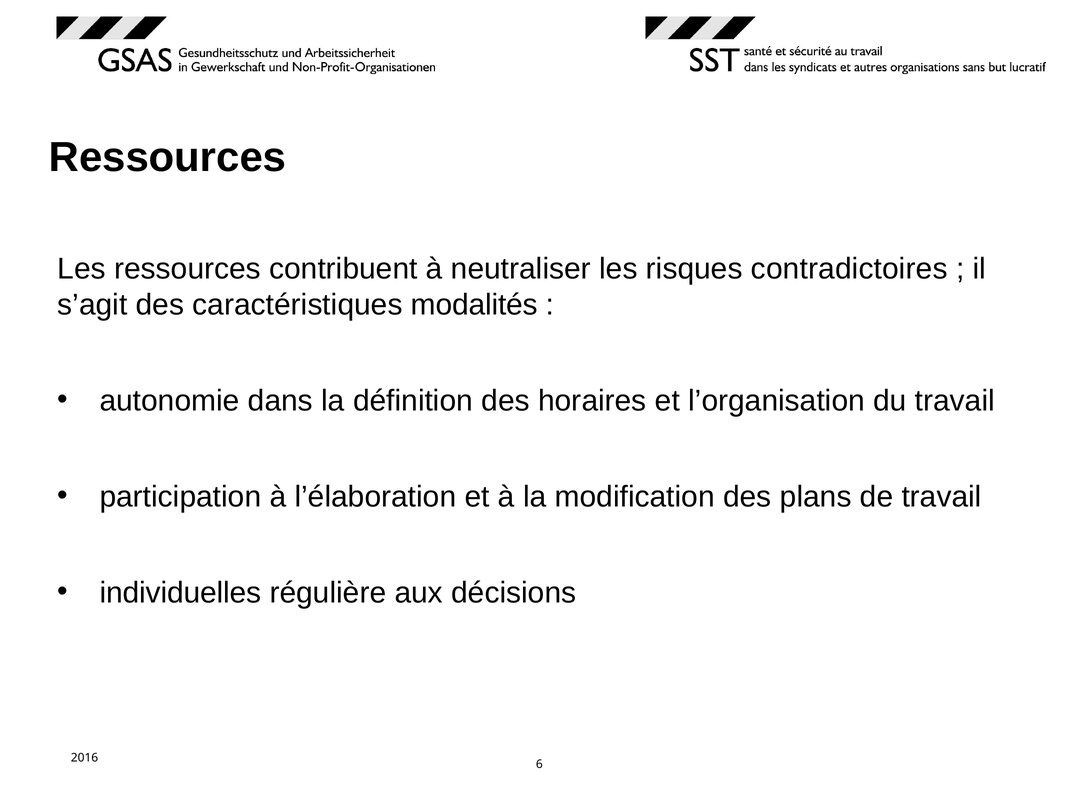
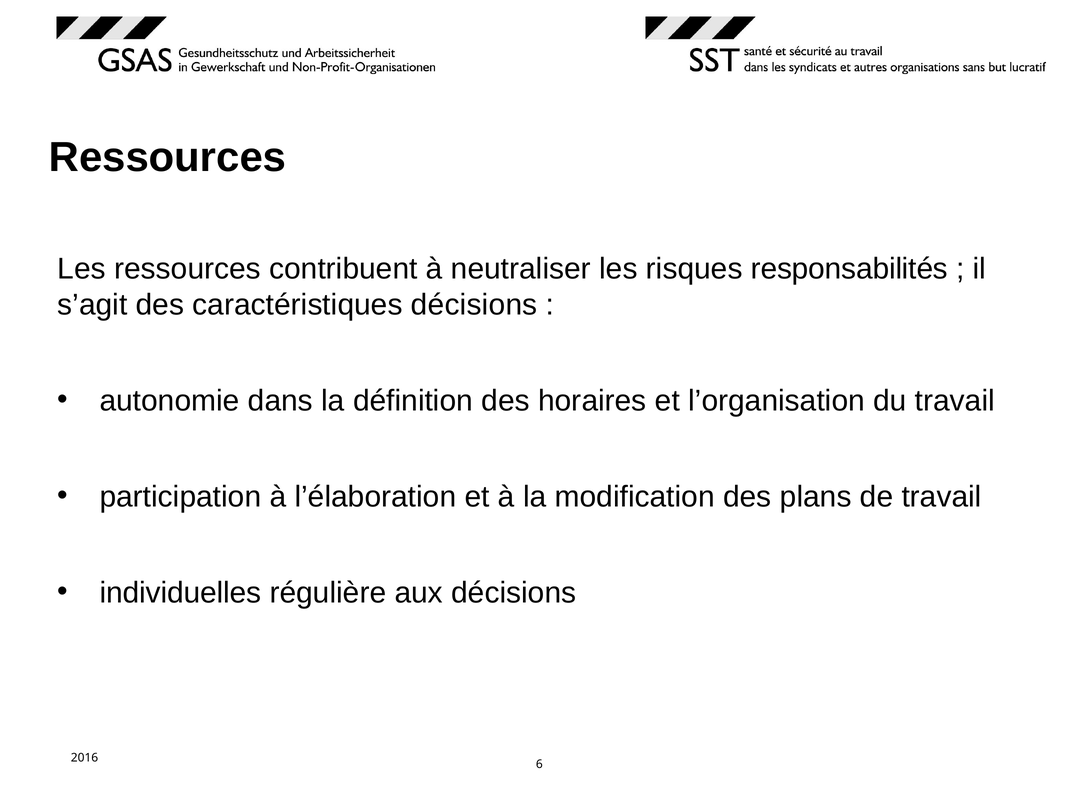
contradictoires: contradictoires -> responsabilités (849, 269)
caractéristiques modalités: modalités -> décisions (474, 305)
